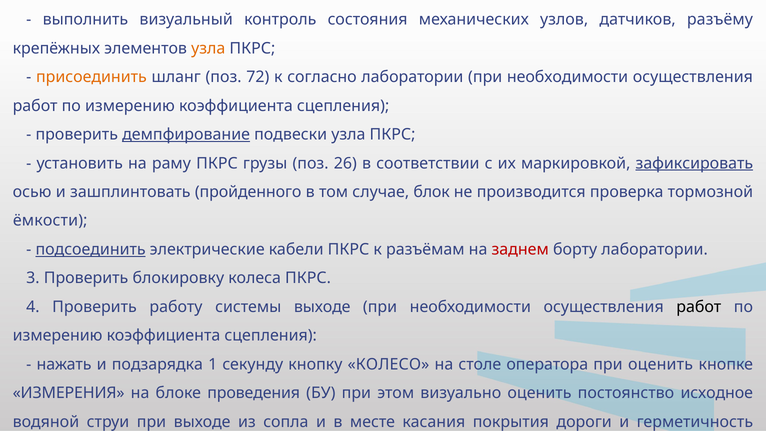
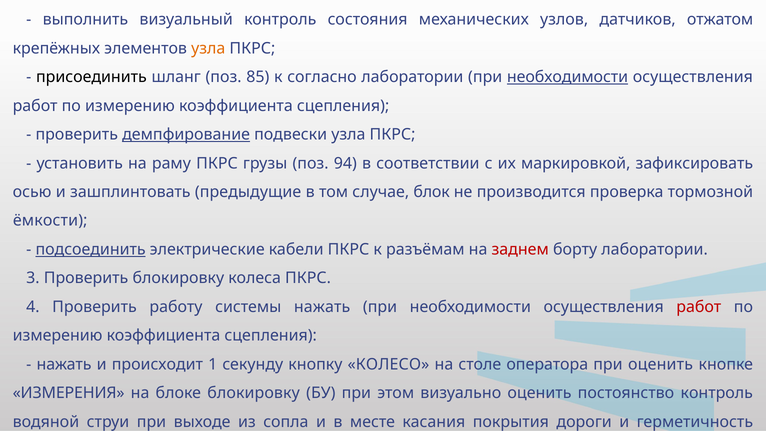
разъёму: разъёму -> отжатом (720, 20)
присоединить colour: orange -> black (91, 77)
72: 72 -> 85 (258, 77)
необходимости underline: none -> present (568, 77)
26: 26 -> 94 (345, 163)
зафиксировать underline: present -> none (694, 163)
зашплинтовать пройденного: пройденного -> предыдущие (248, 192)
системы выходе: выходе -> нажать (322, 307)
работ colour: black -> red (699, 307)
подзарядка: подзарядка -> происходит (157, 364)
блоке проведения: проведения -> блокировку (254, 393)
постоянство исходное: исходное -> контроль (717, 393)
